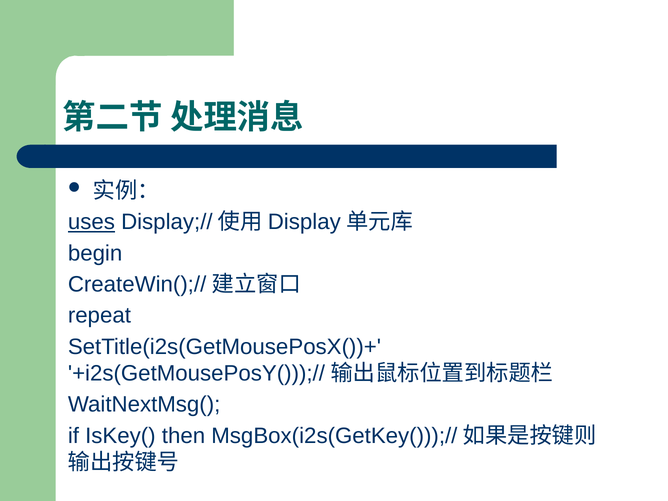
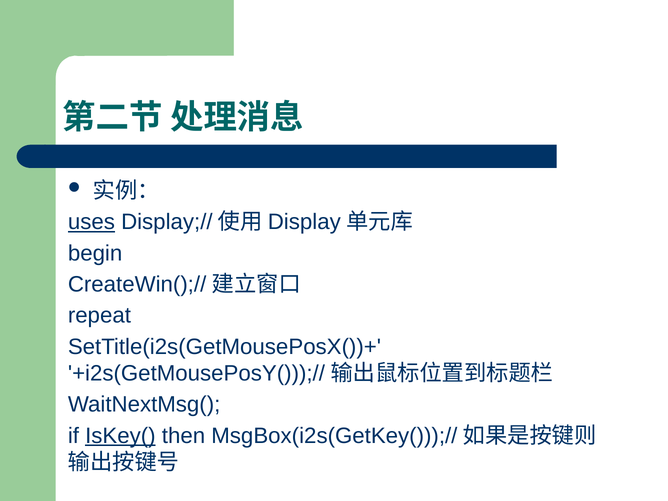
IsKey( underline: none -> present (120, 436)
